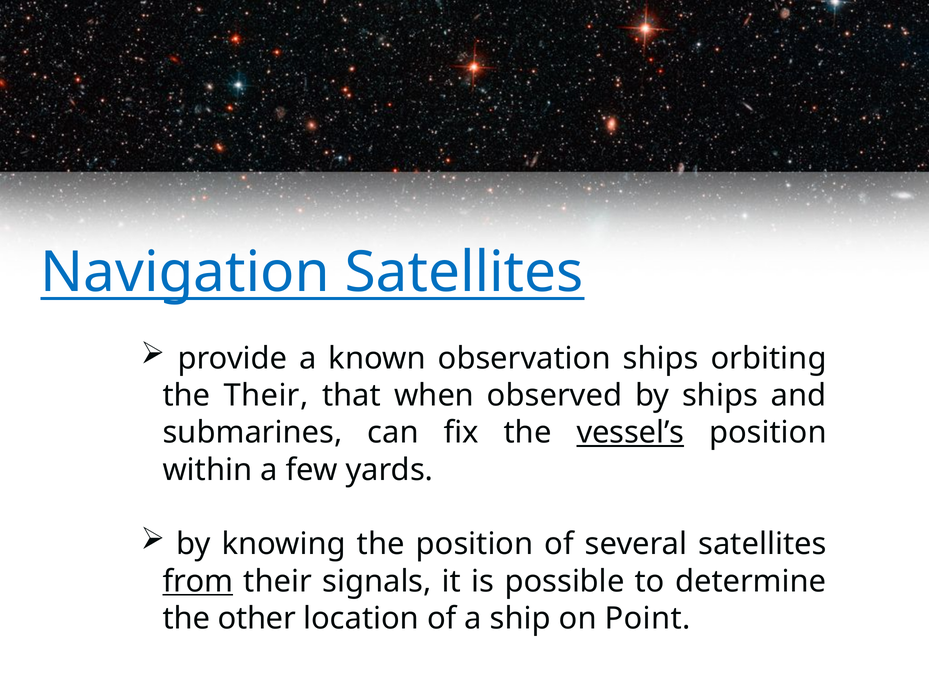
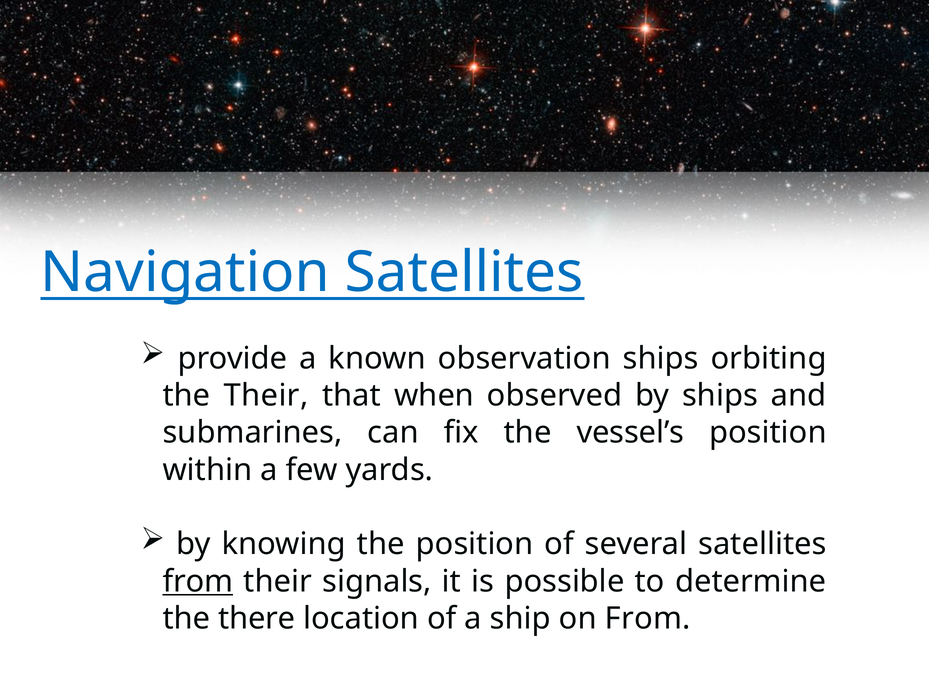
vessel’s underline: present -> none (630, 433)
other: other -> there (257, 618)
on Point: Point -> From (648, 618)
